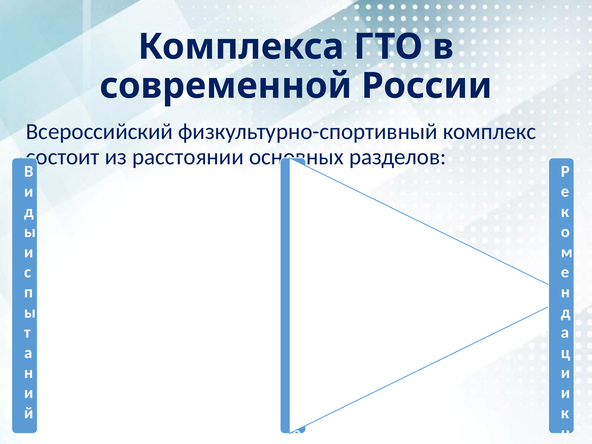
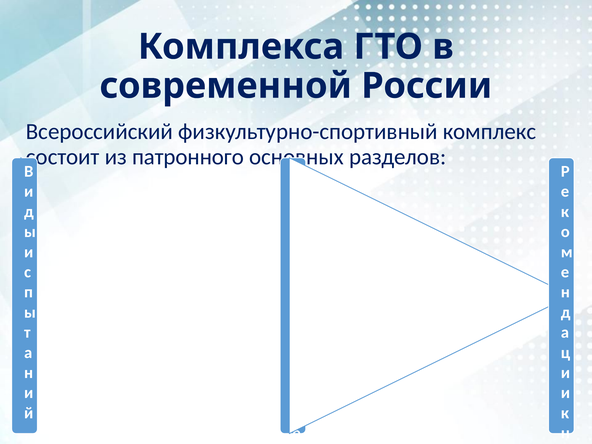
расстоянии: расстоянии -> патронного (188, 157)
